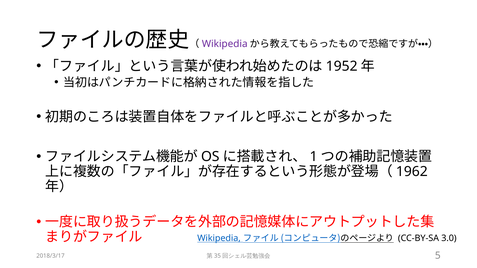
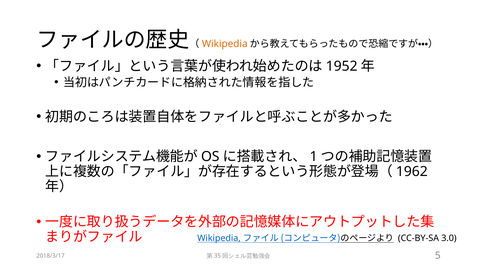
Wikipedia colour: purple -> orange (225, 44)
